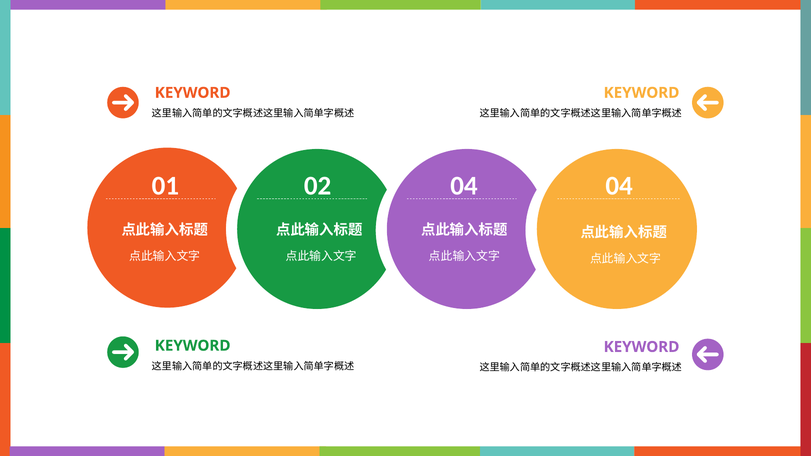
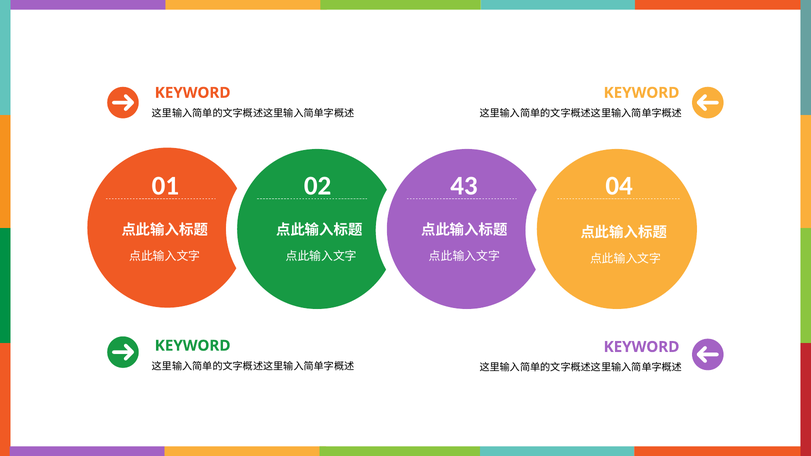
02 04: 04 -> 43 (464, 186)
